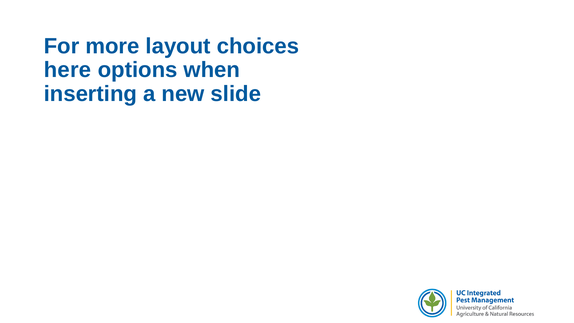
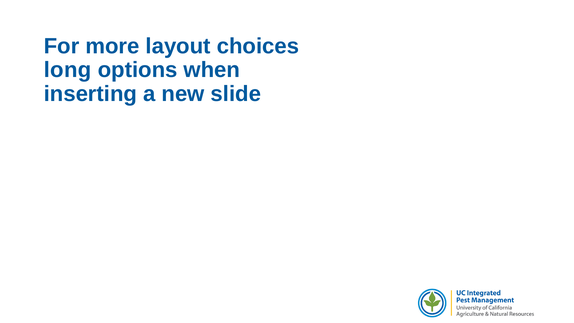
here: here -> long (68, 70)
